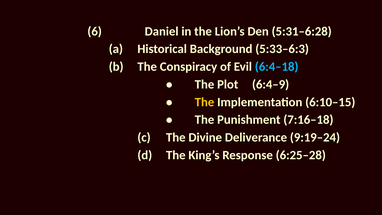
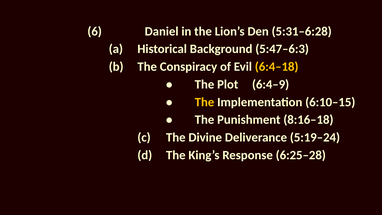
5:33–6:3: 5:33–6:3 -> 5:47–6:3 (282, 49)
6:4–18 colour: light blue -> yellow (277, 67)
7:16–18: 7:16–18 -> 8:16–18 (308, 120)
9:19–24: 9:19–24 -> 5:19–24 (315, 137)
